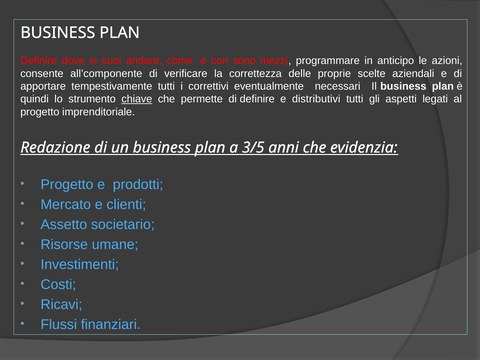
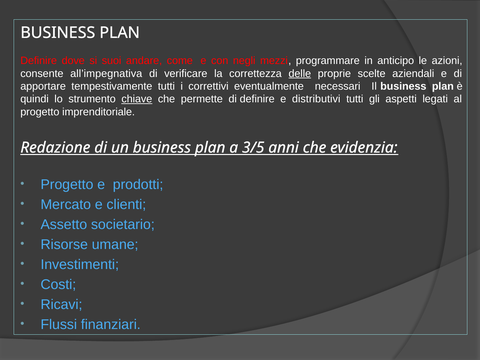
sono: sono -> negli (244, 61)
all’componente: all’componente -> all’impegnativa (106, 73)
delle underline: none -> present (300, 73)
